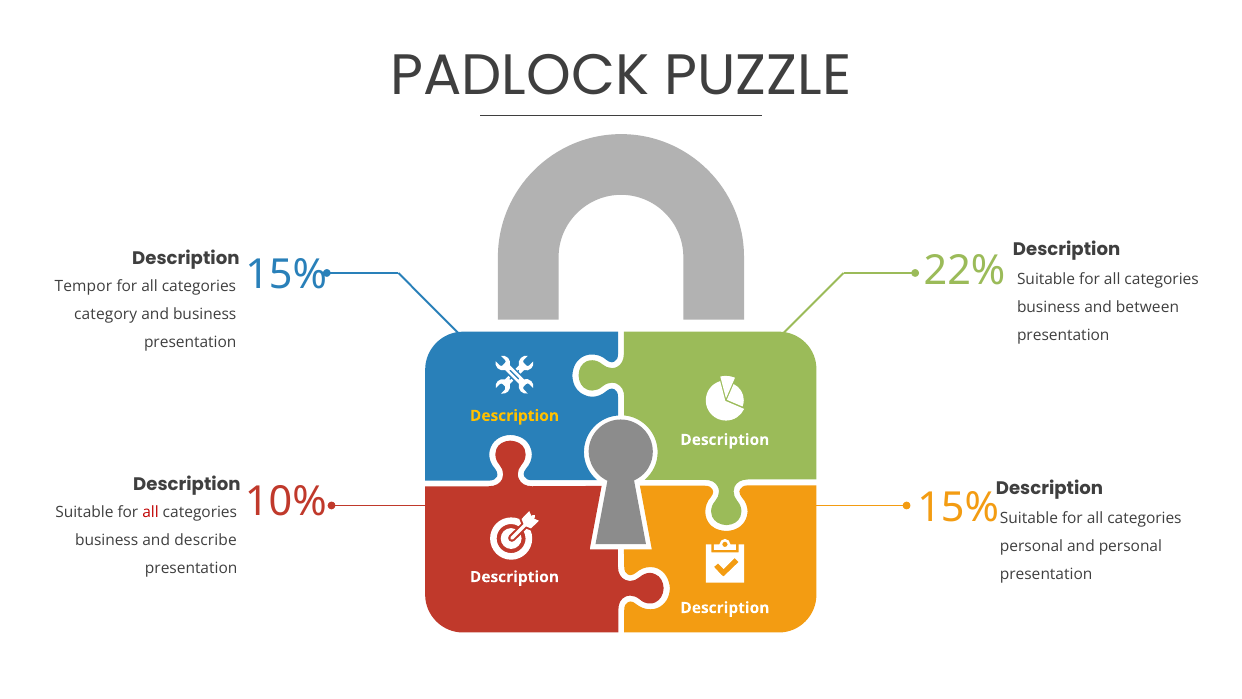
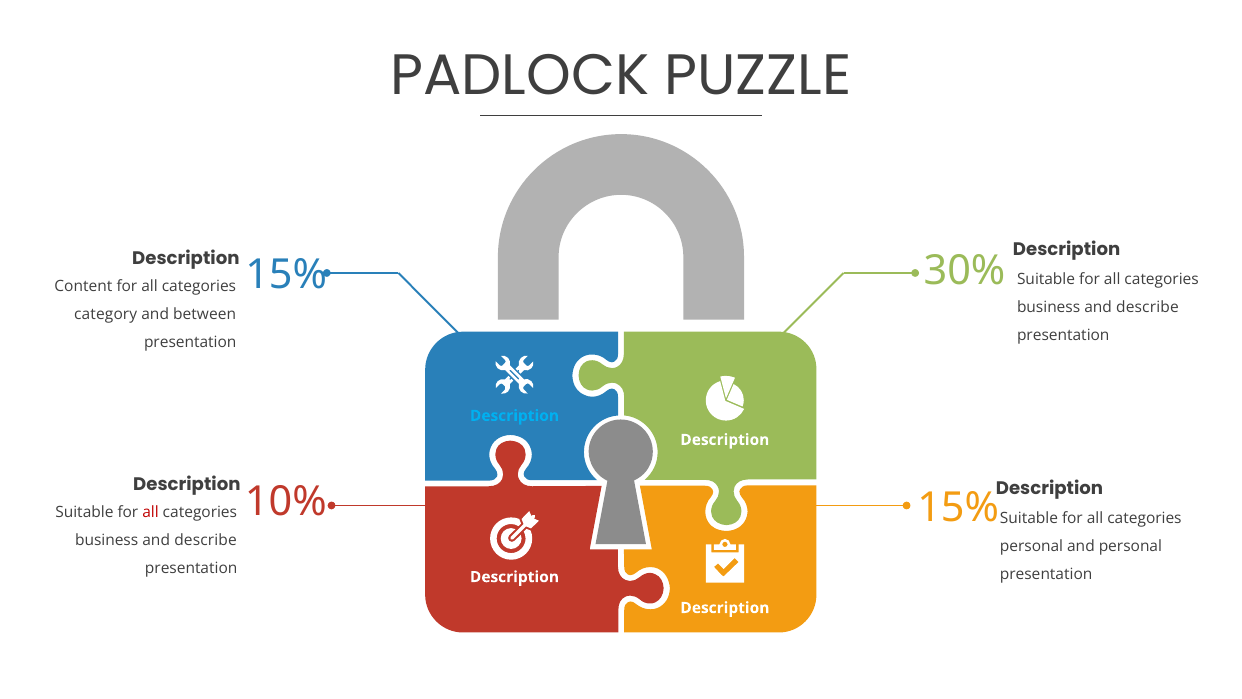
22%: 22% -> 30% (964, 270)
Tempor: Tempor -> Content (83, 286)
between: between -> describe (1147, 307)
and business: business -> between (205, 314)
Description colour: yellow -> light blue (514, 416)
